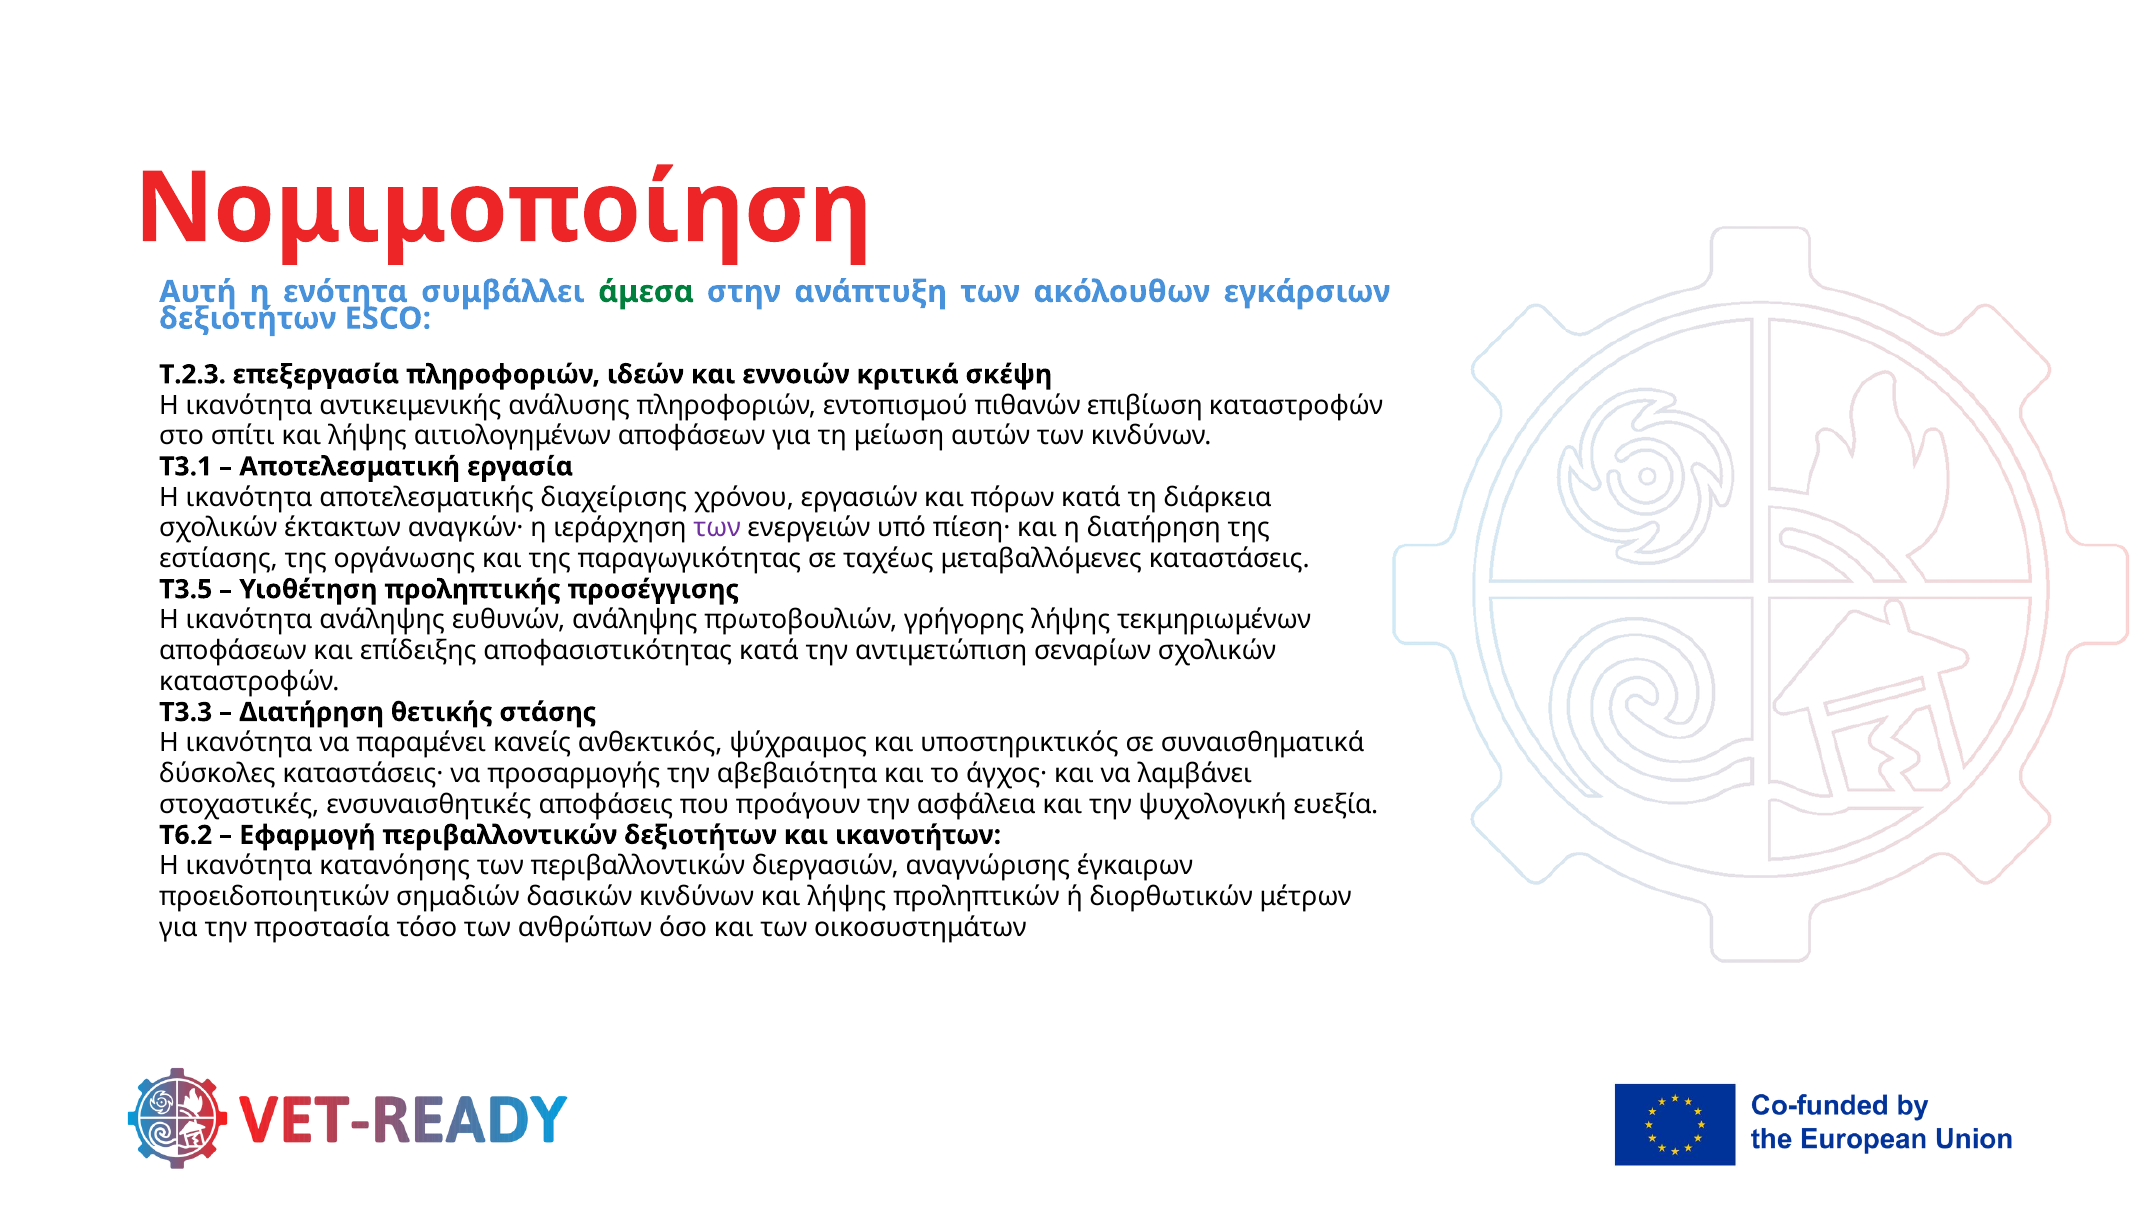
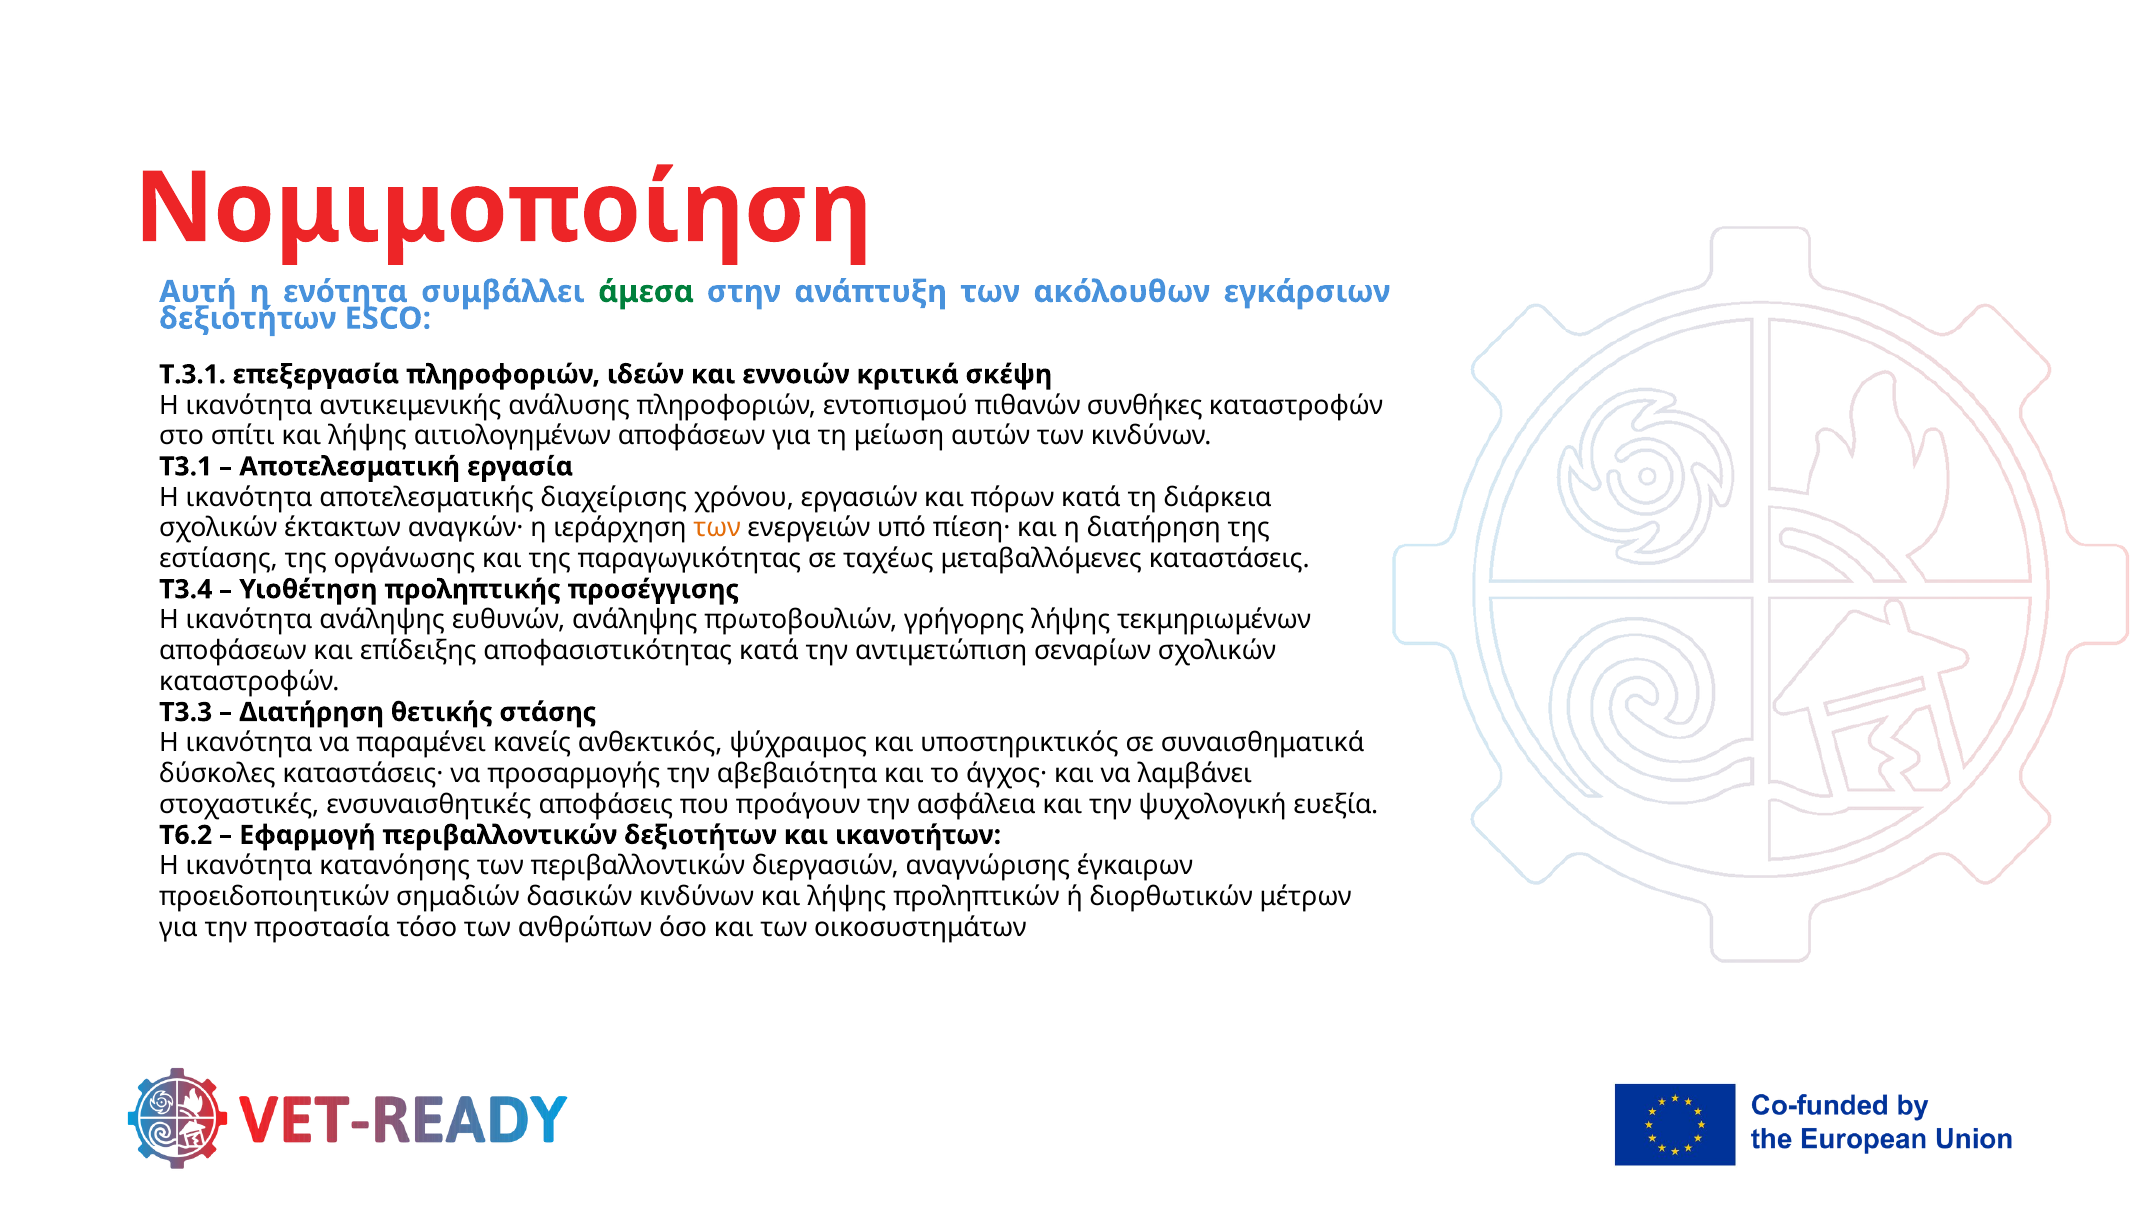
T.2.3: T.2.3 -> T.3.1 (193, 375)
επιβίωση: επιβίωση -> συνθήκες (1145, 405)
των colour: purple -> orange (717, 528)
T3.5: T3.5 -> T3.4 (186, 590)
